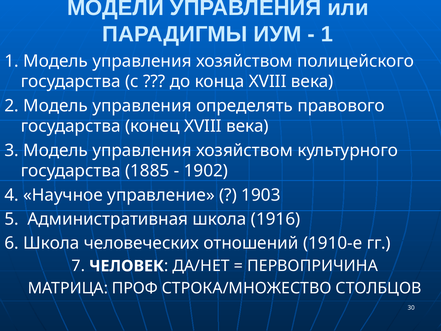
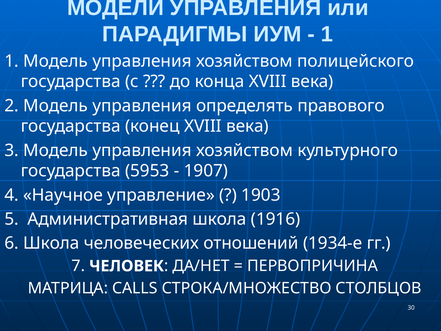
1885: 1885 -> 5953 (147, 171)
1902: 1902 -> 1907 (206, 171)
1910-е: 1910-е -> 1934-е (333, 243)
ПРОФ: ПРОФ -> CALLS (135, 288)
